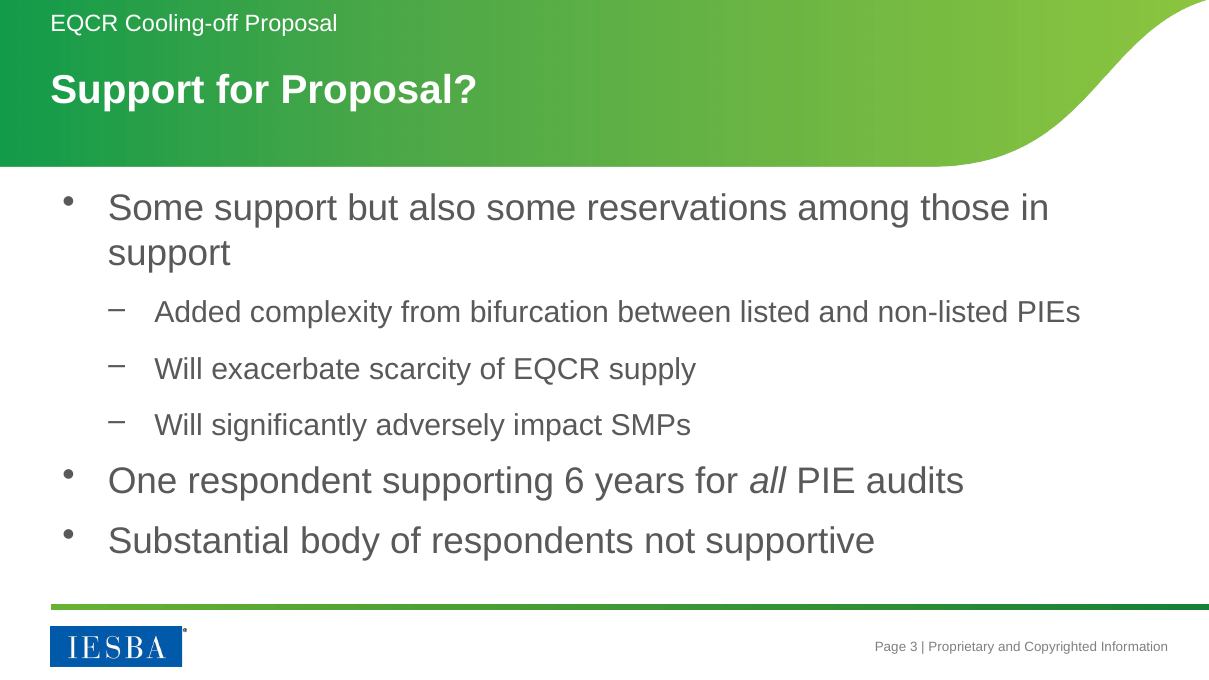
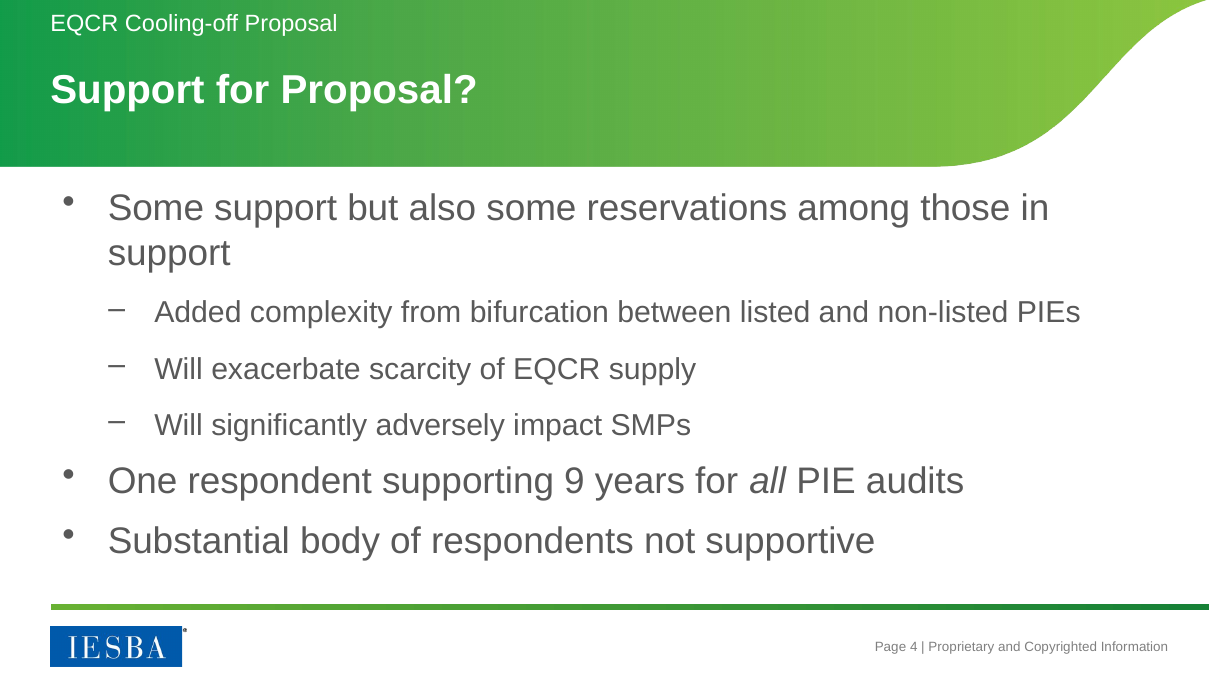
6: 6 -> 9 (574, 482)
3: 3 -> 4 (914, 647)
